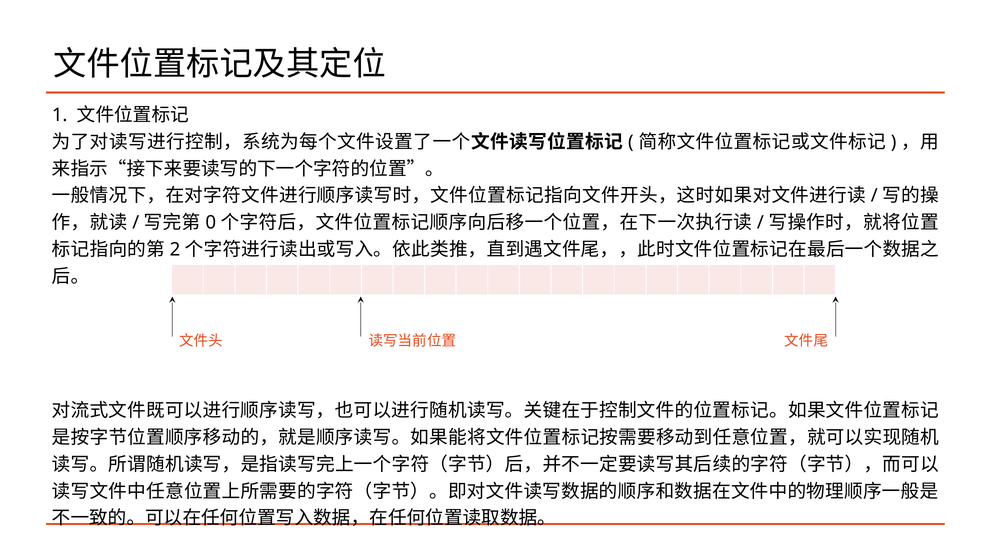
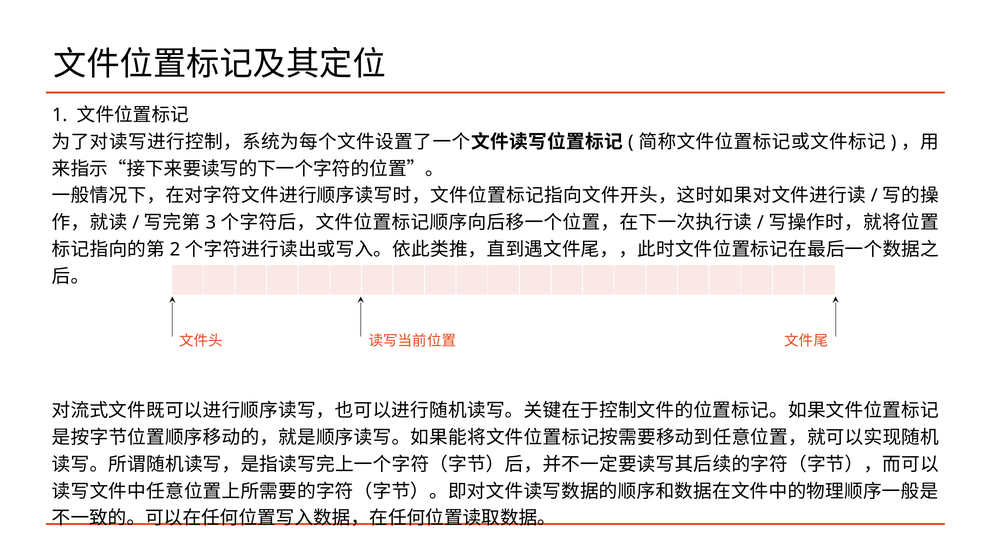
0: 0 -> 3 (211, 223)
